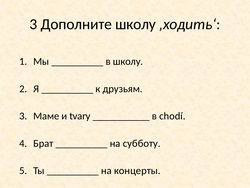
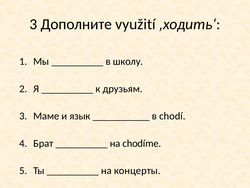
Дополните школу: школу -> využití (135, 24)
tvary: tvary -> язык (80, 116)
субботу: субботу -> chodíme (142, 143)
